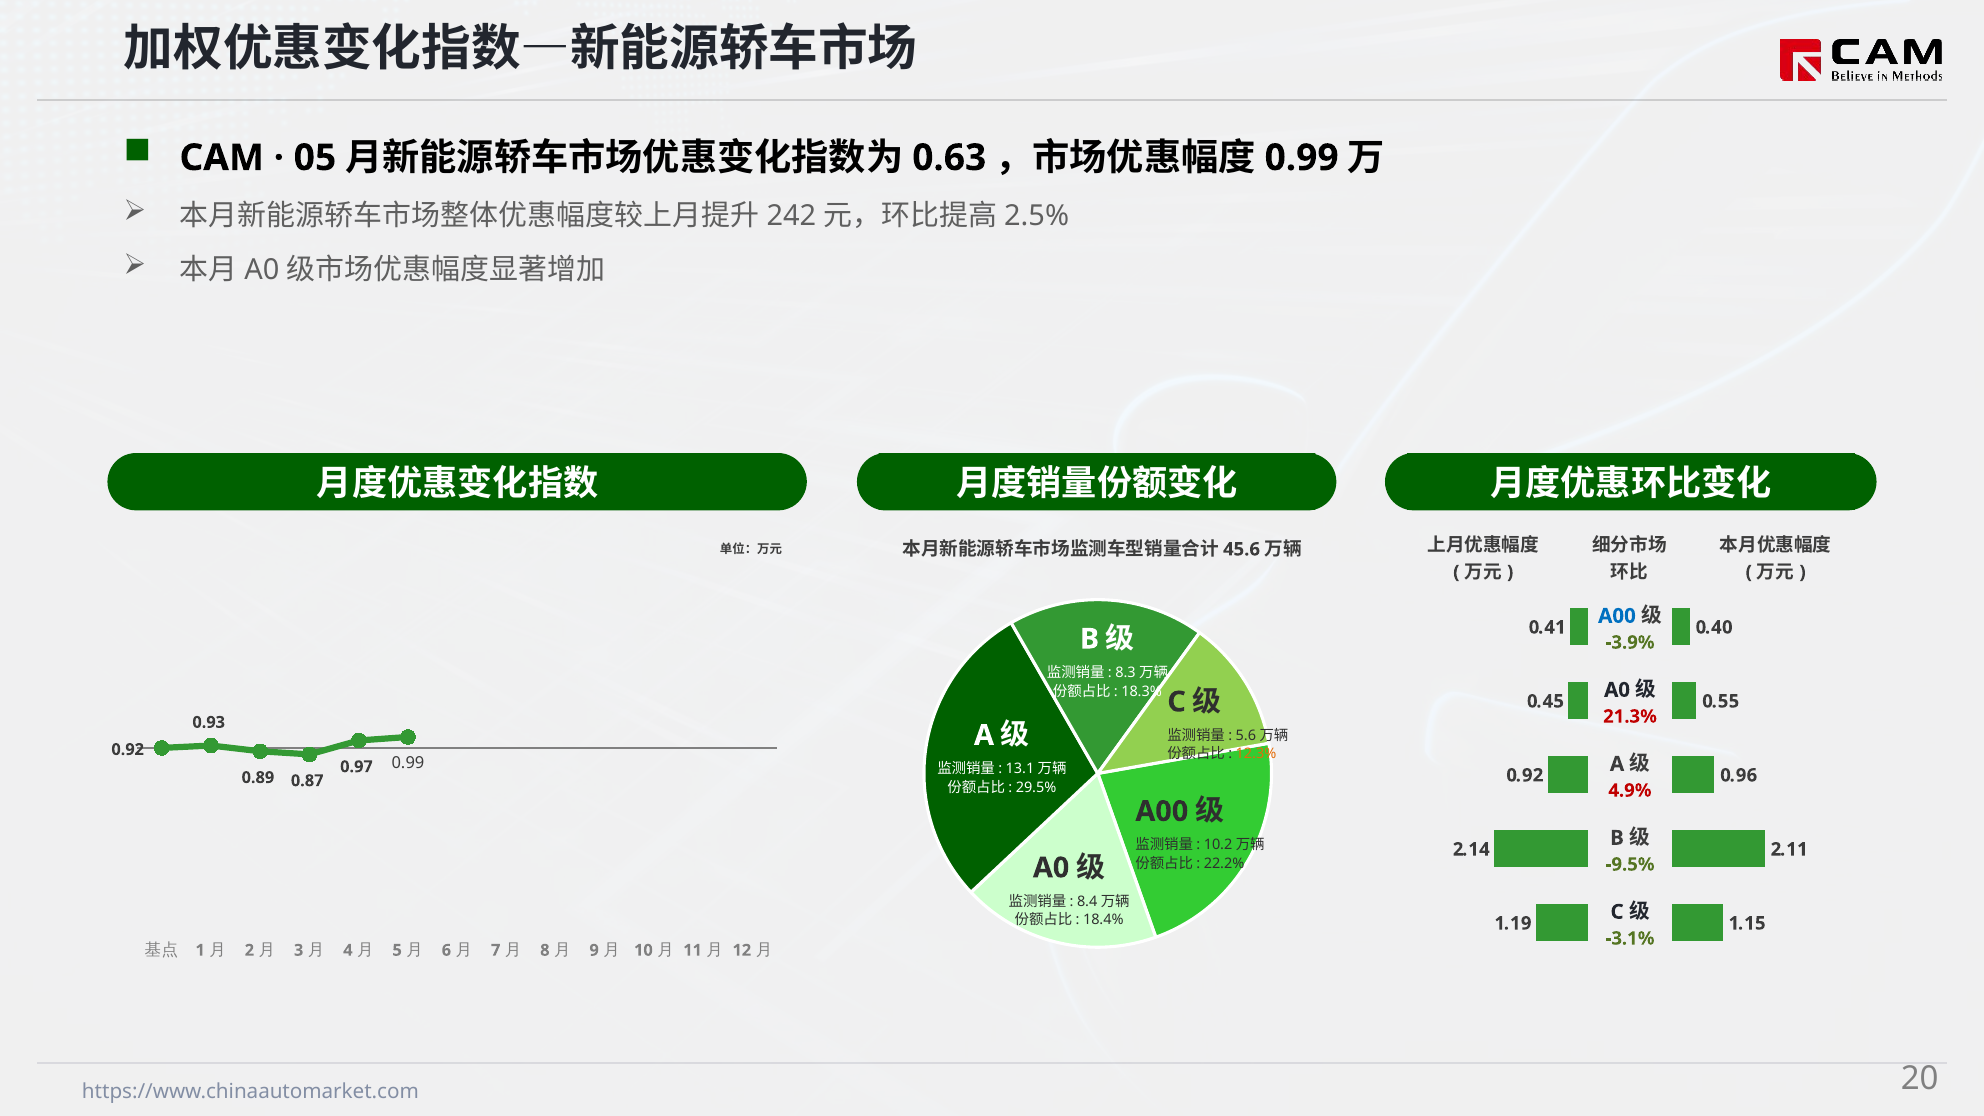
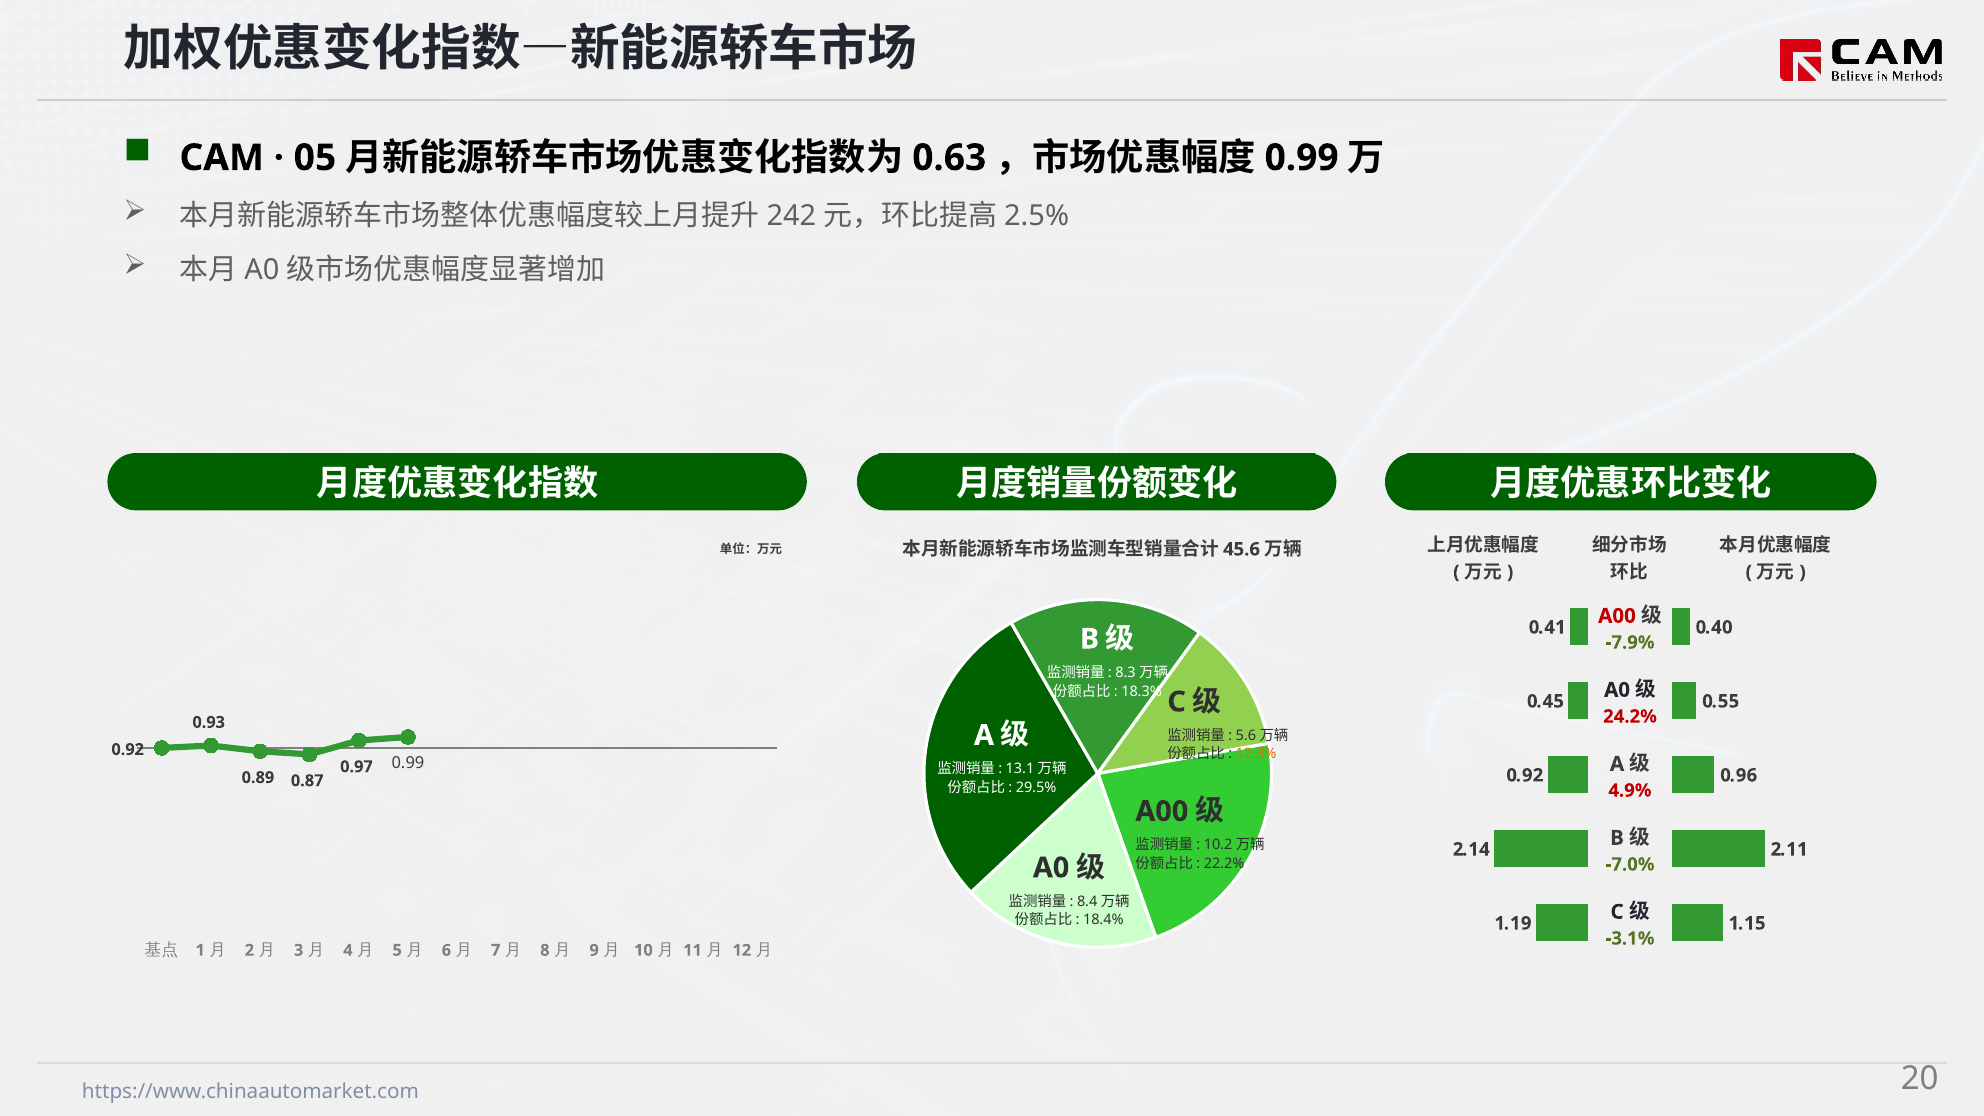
A00 colour: blue -> red (1617, 616)
-3.9%: -3.9% -> -7.9% (1630, 642)
21.3%: 21.3% -> 24.2% (1630, 716)
-9.5%: -9.5% -> -7.0% (1630, 864)
